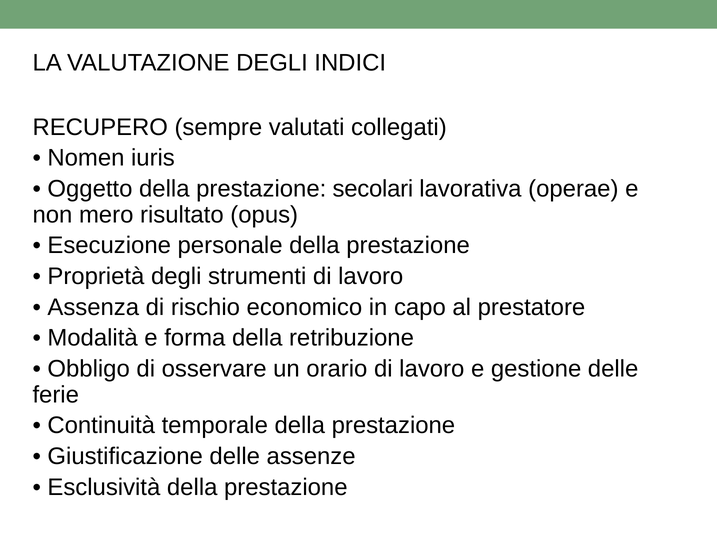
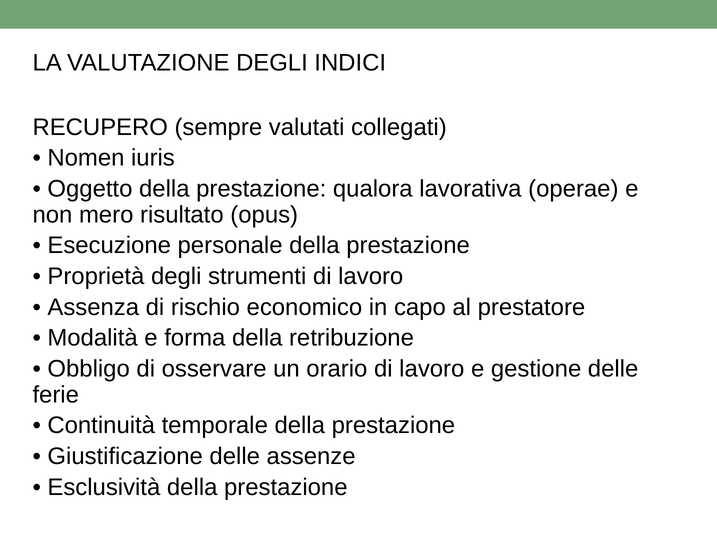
secolari: secolari -> qualora (373, 189)
